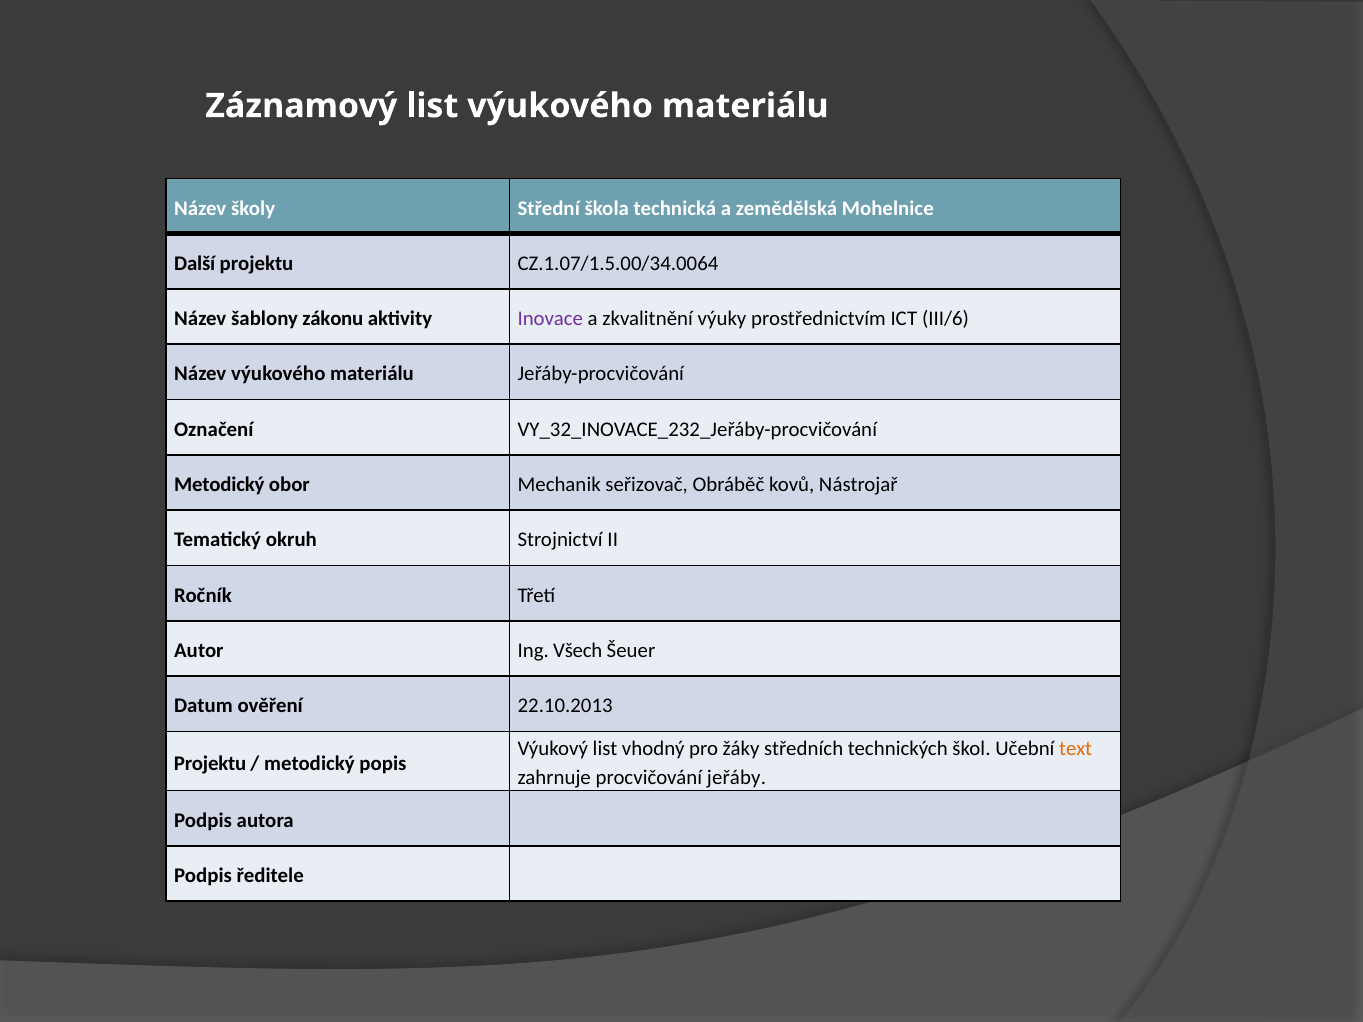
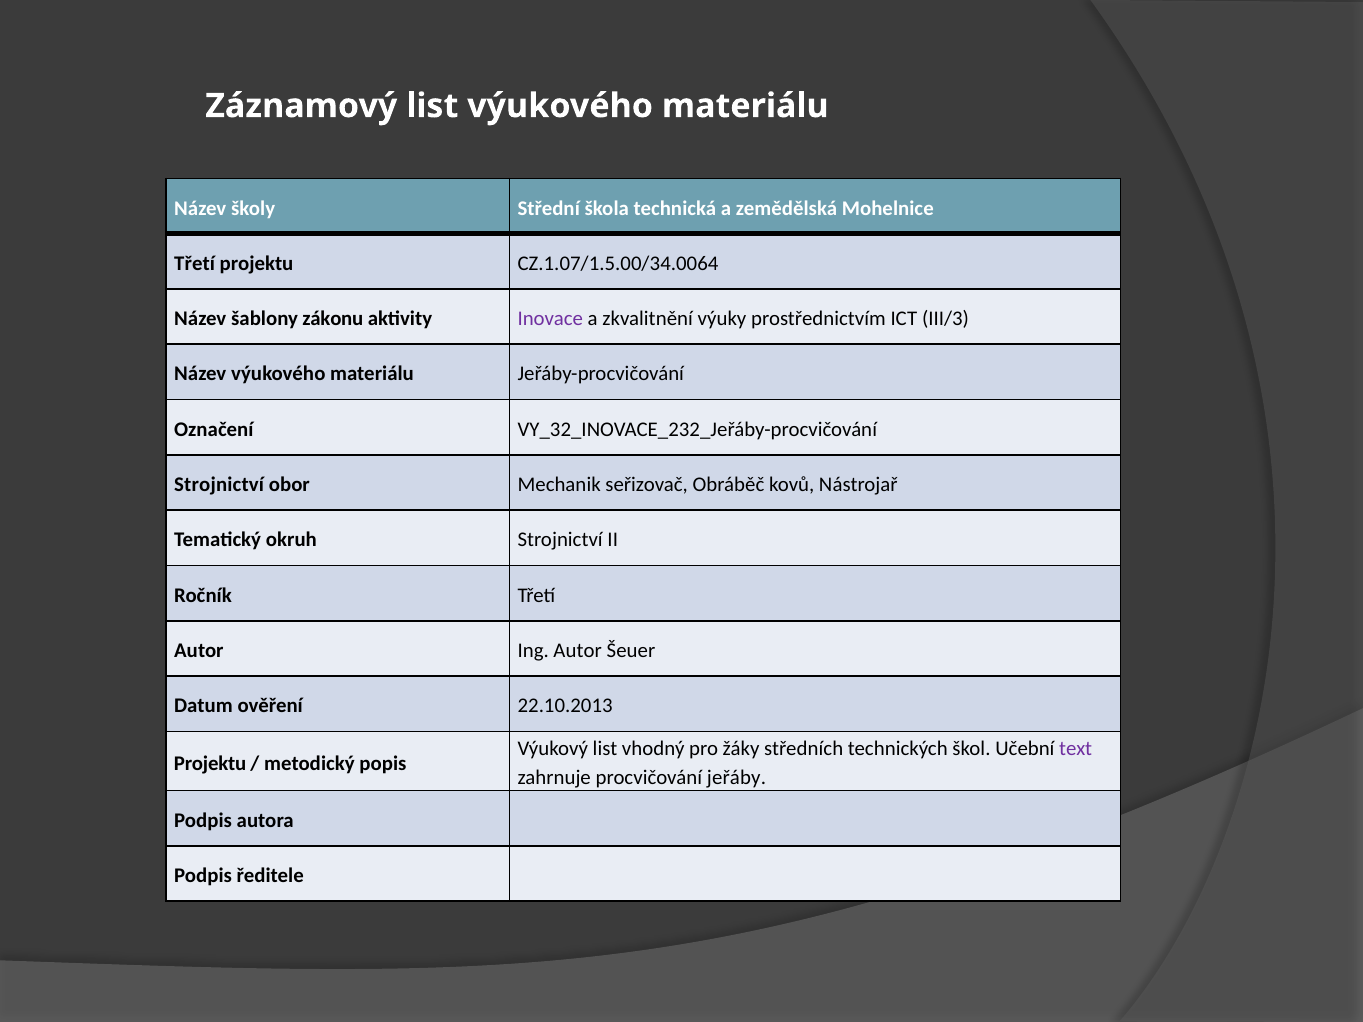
Další: Další -> Třetí (195, 264)
III/6: III/6 -> III/3 (945, 319)
Metodický: Metodický -> Strojnictví (219, 485)
Ing Všech: Všech -> Autor (578, 651)
text colour: orange -> purple (1076, 749)
